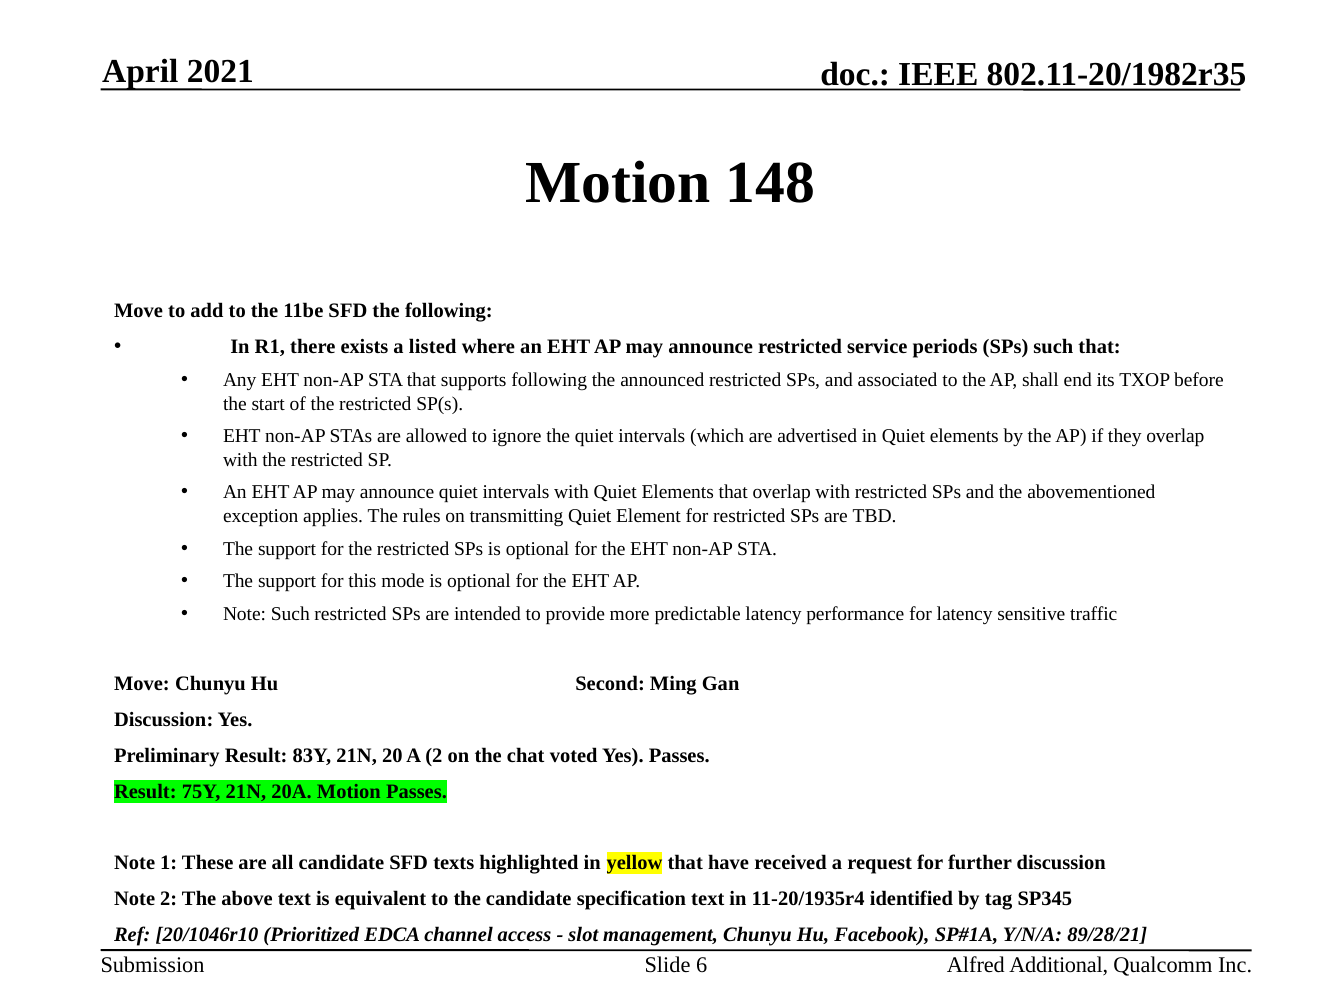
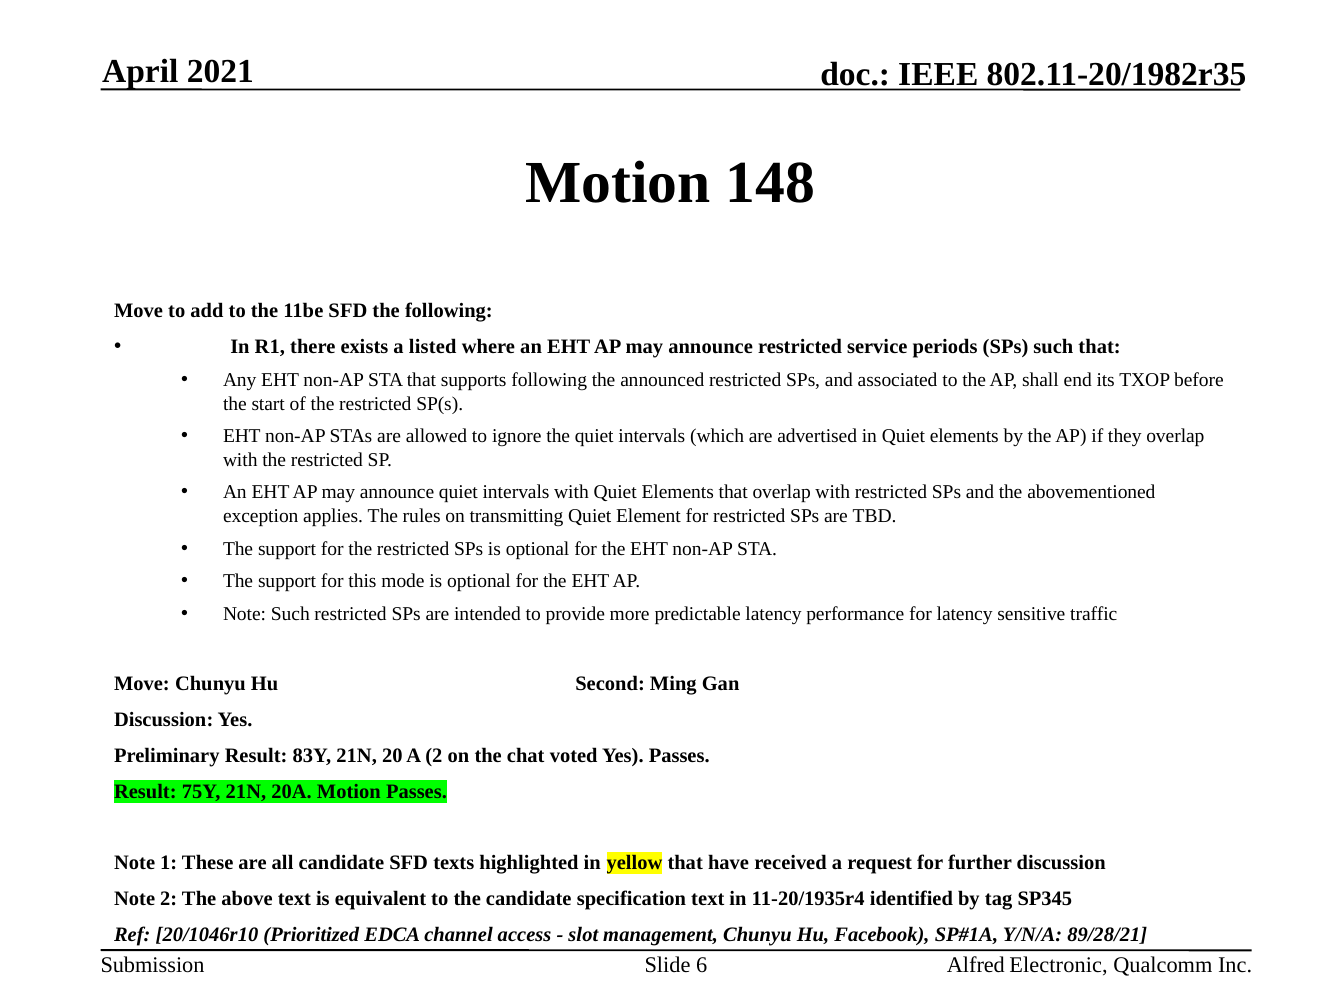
Additional: Additional -> Electronic (1059, 965)
